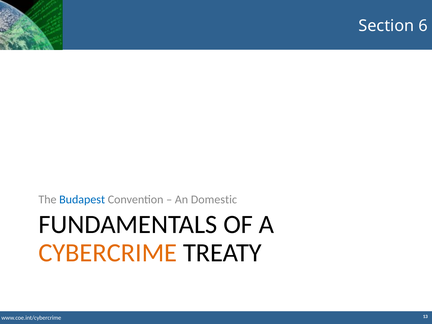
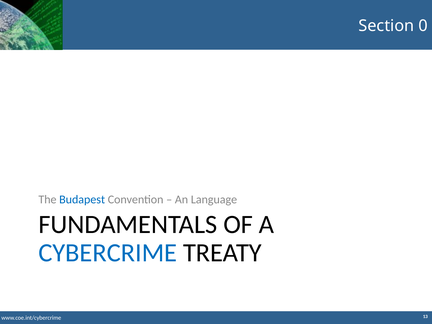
6: 6 -> 0 (423, 26)
Domestic: Domestic -> Language (214, 200)
CYBERCRIME colour: orange -> blue (108, 253)
